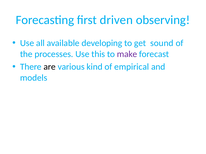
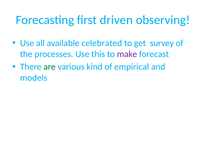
developing: developing -> celebrated (102, 43)
sound: sound -> survey (162, 43)
are colour: black -> green (50, 67)
